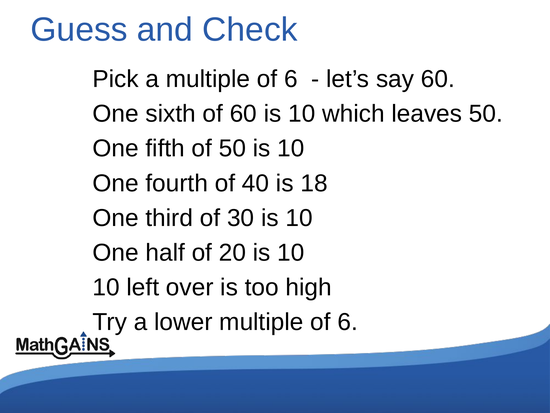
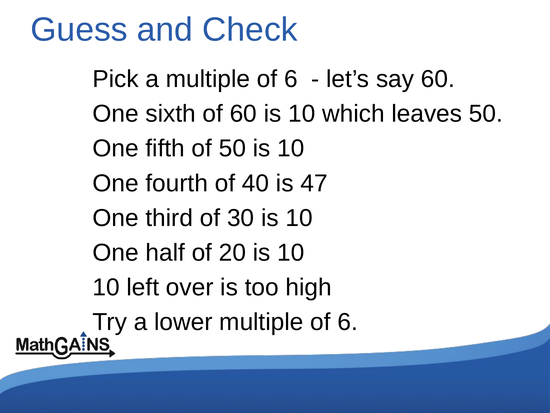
18: 18 -> 47 (314, 183)
